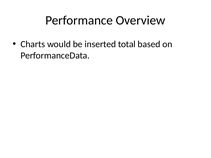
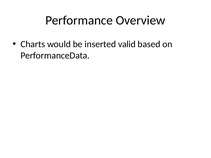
total: total -> valid (127, 44)
